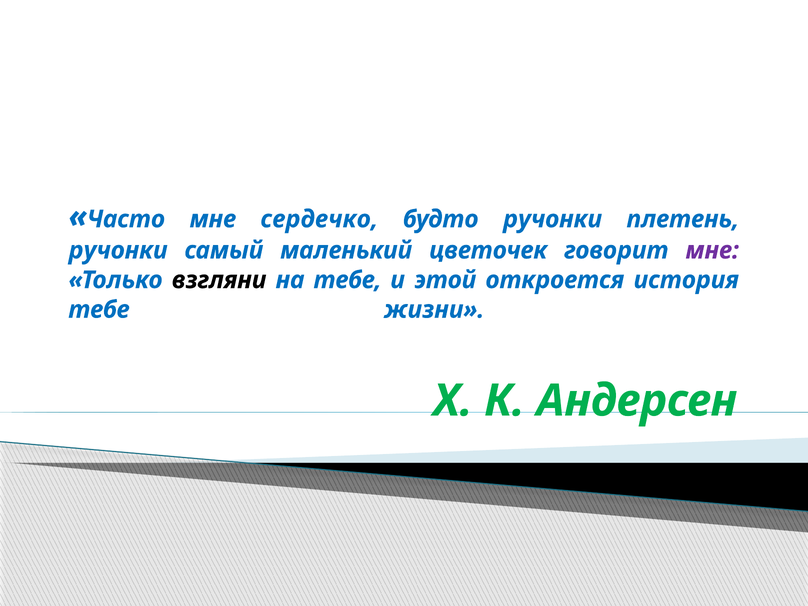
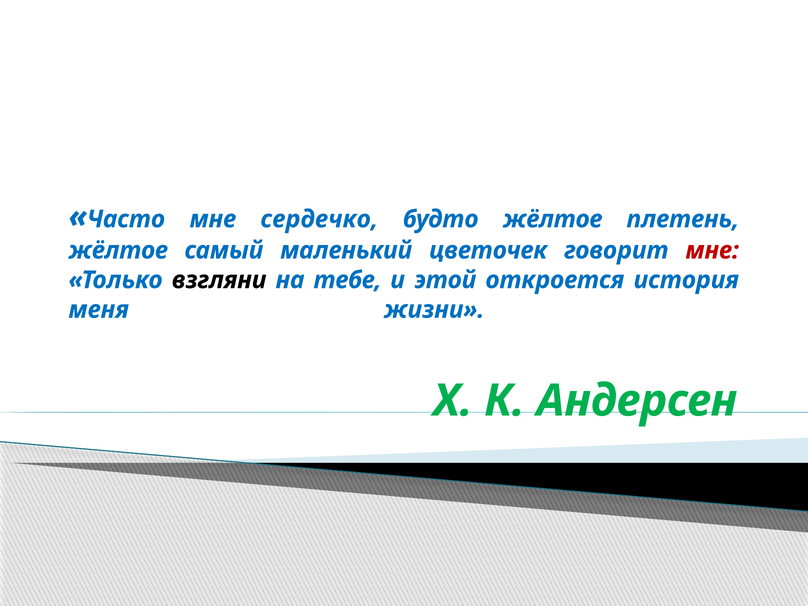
будто ручонки: ручонки -> жёлтое (553, 219)
ручонки: ручонки -> жёлтое (118, 250)
мне colour: purple -> red (712, 250)
тебе: тебе -> меня (99, 310)
